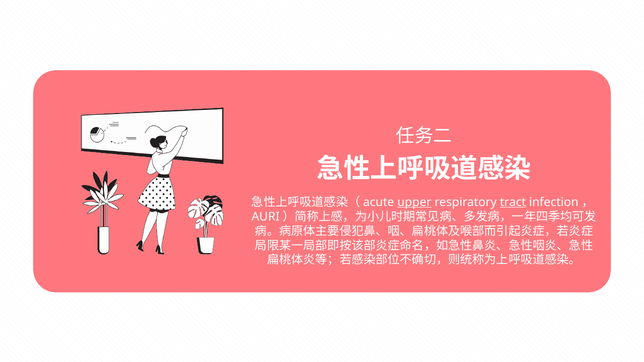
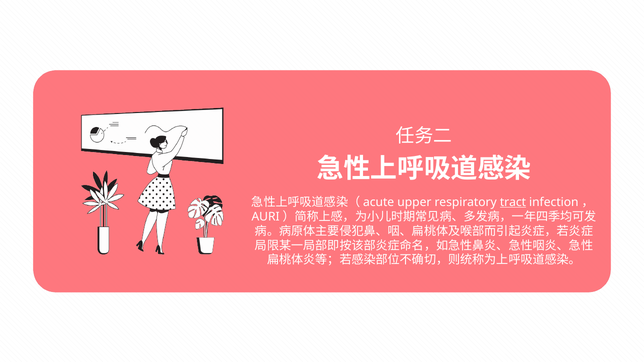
upper underline: present -> none (414, 202)
